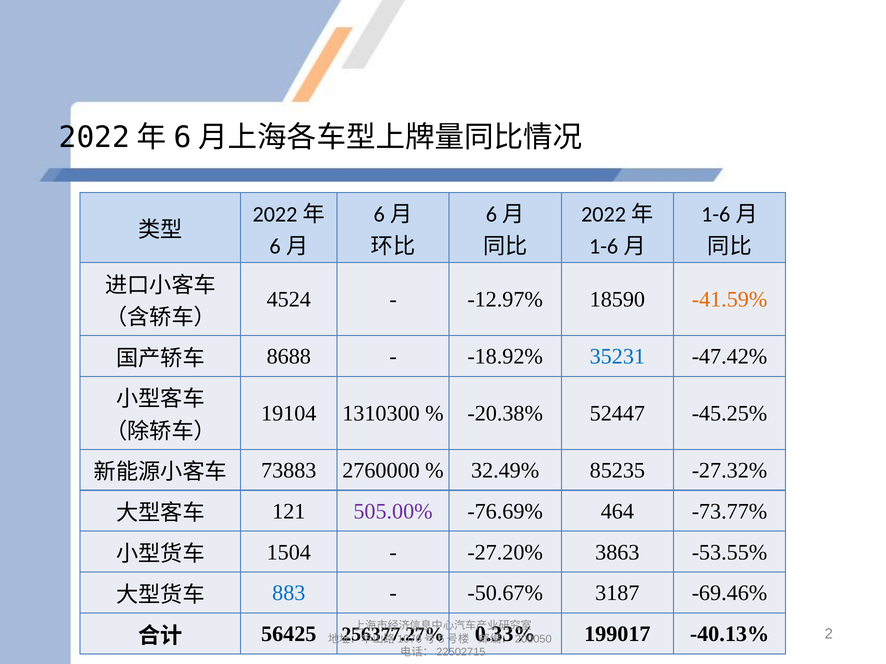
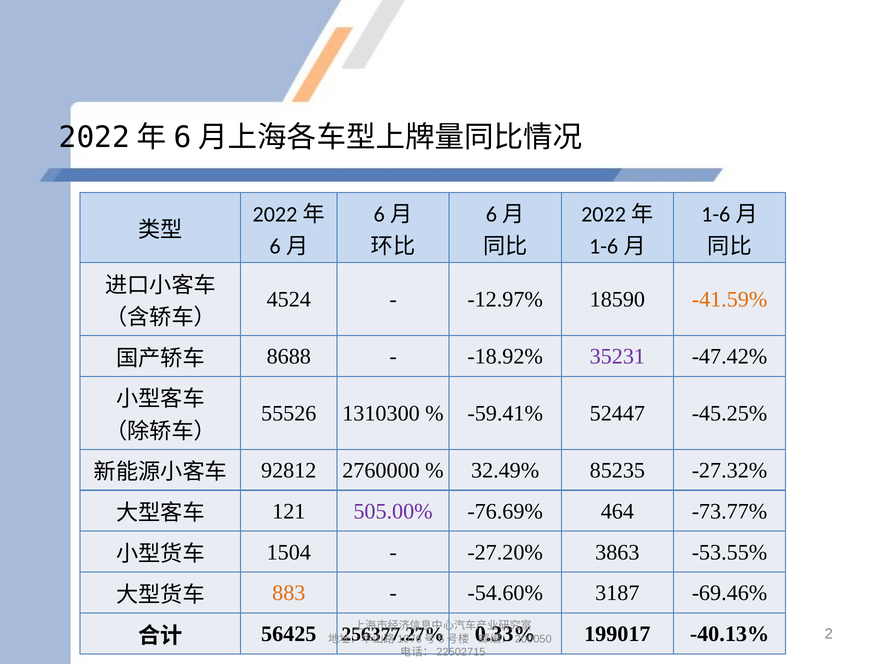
35231 colour: blue -> purple (617, 357)
19104: 19104 -> 55526 (289, 414)
-20.38%: -20.38% -> -59.41% (505, 414)
73883: 73883 -> 92812 (289, 471)
883 colour: blue -> orange (289, 594)
-50.67%: -50.67% -> -54.60% (505, 594)
